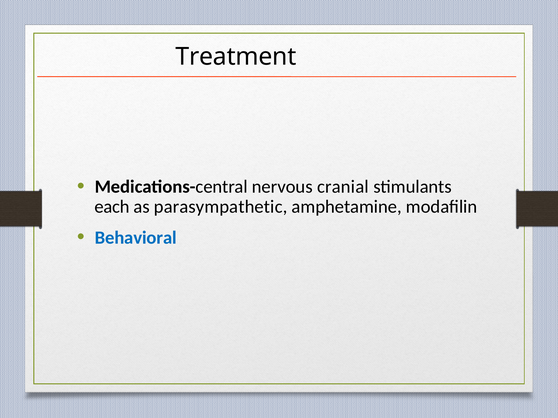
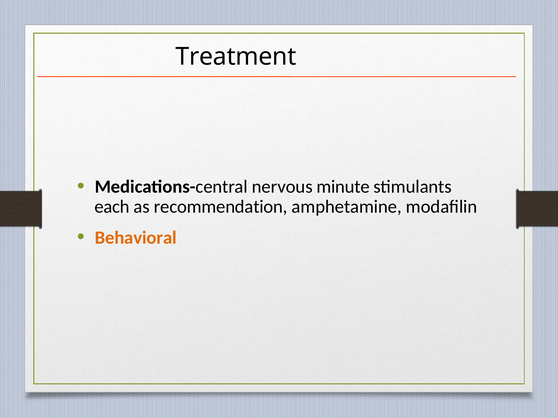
cranial: cranial -> minute (343, 187)
parasympathetic: parasympathetic -> recommendation (221, 207)
Behavioral colour: blue -> orange (136, 238)
